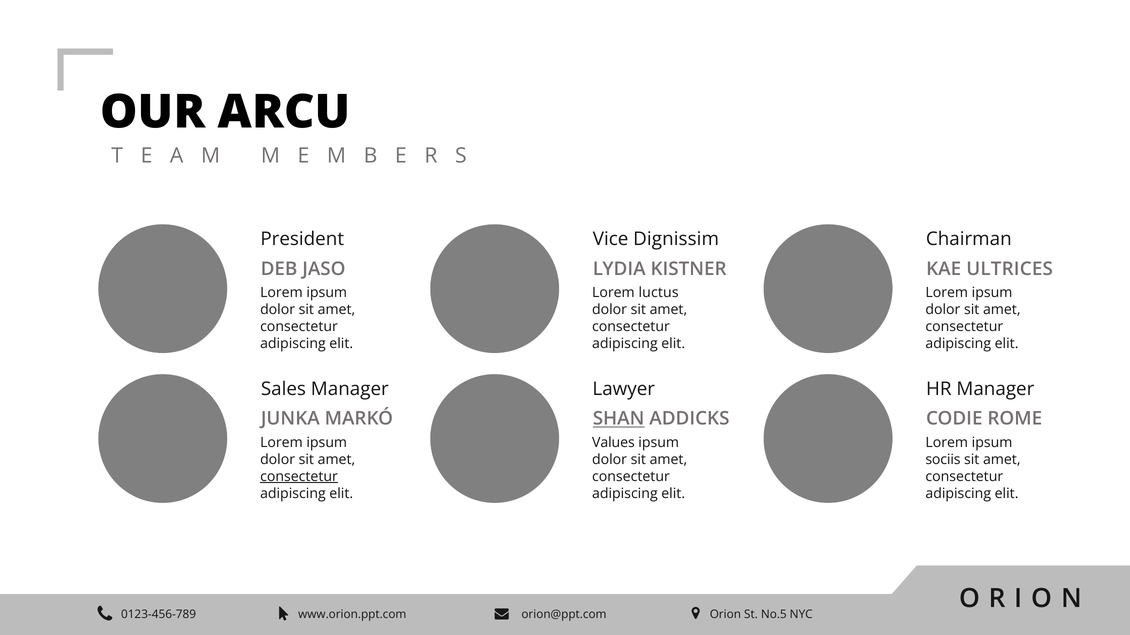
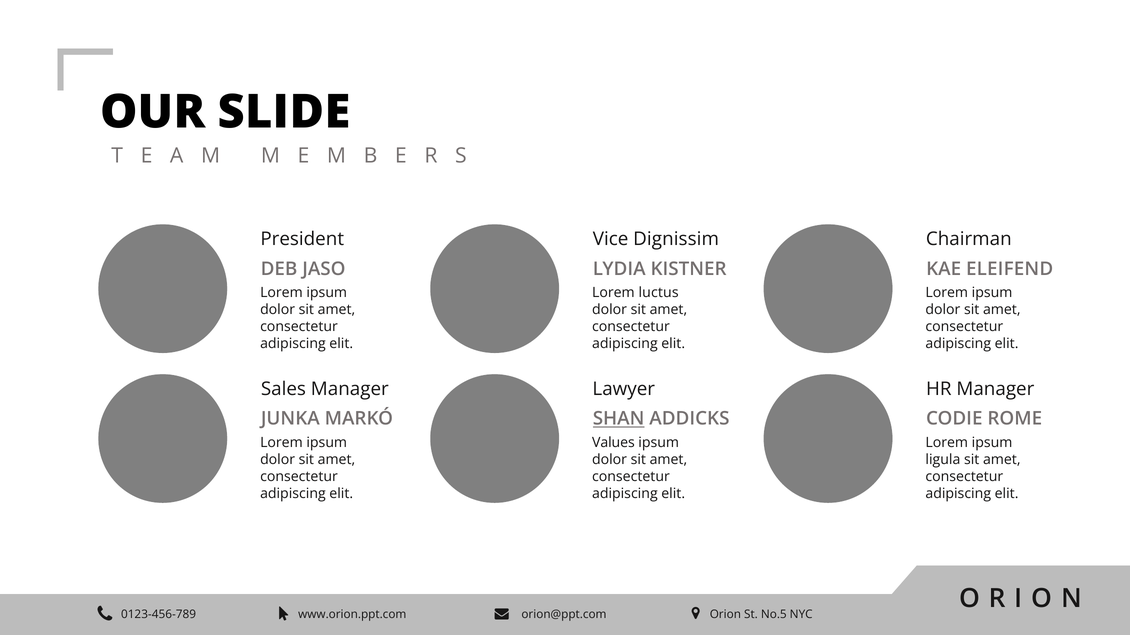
ARCU: ARCU -> SLIDE (284, 112)
ULTRICES: ULTRICES -> ELEIFEND (1010, 269)
sociis: sociis -> ligula (943, 460)
consectetur underline: present -> none (299, 477)
